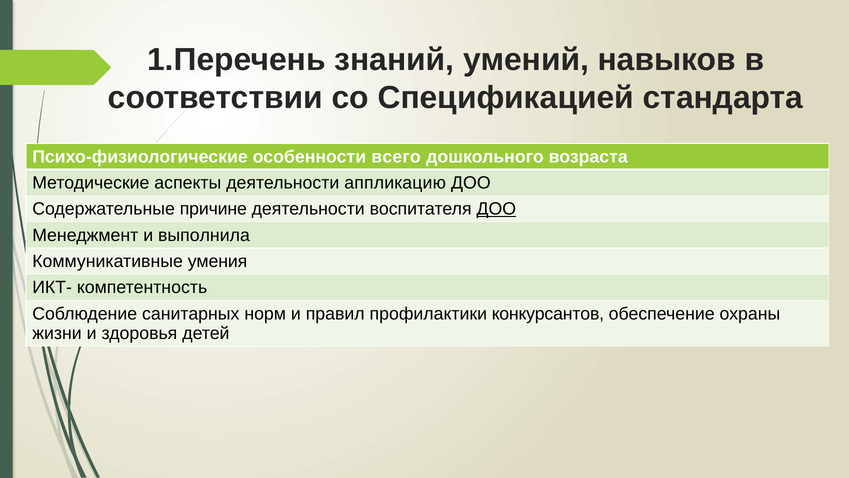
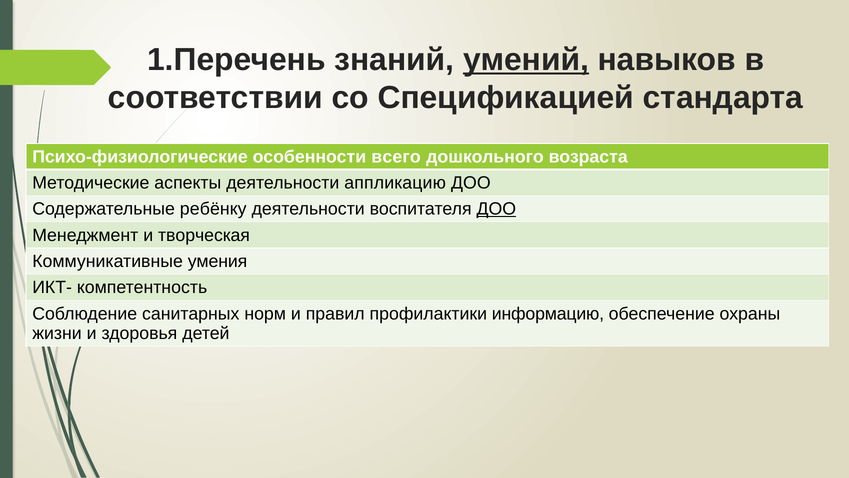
умений underline: none -> present (526, 60)
причине: причине -> ребёнку (213, 209)
выполнила: выполнила -> творческая (204, 235)
конкурсантов: конкурсантов -> информацию (548, 313)
